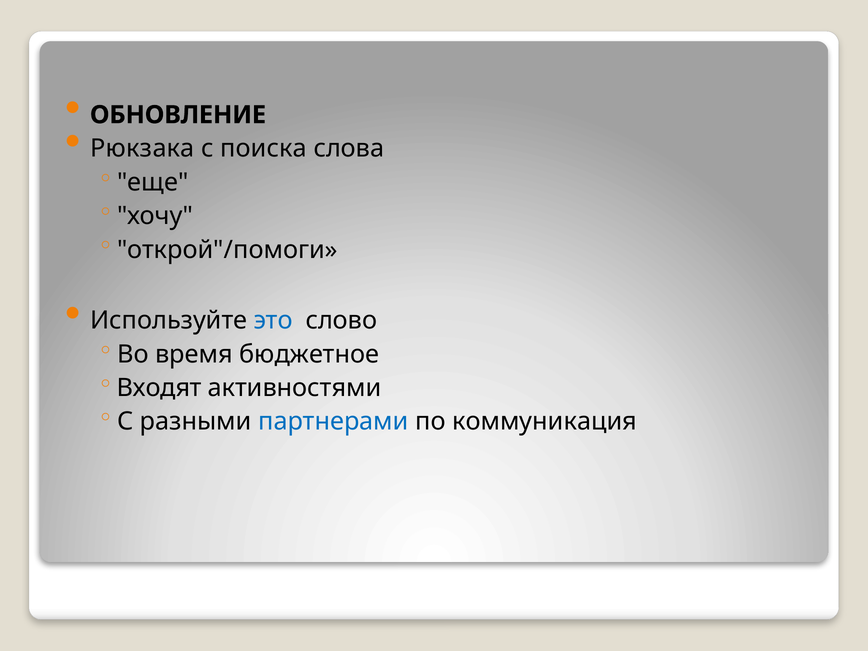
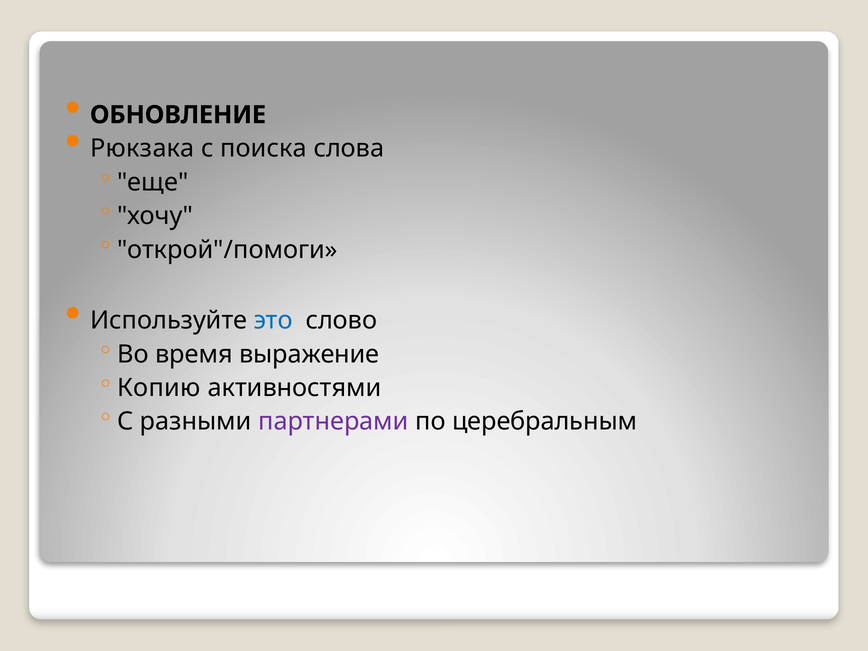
бюджетное: бюджетное -> выражение (309, 354)
Входят: Входят -> Копию (159, 388)
партнерами colour: blue -> purple (333, 422)
коммуникация: коммуникация -> церебральным (545, 422)
